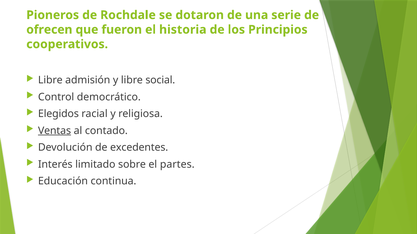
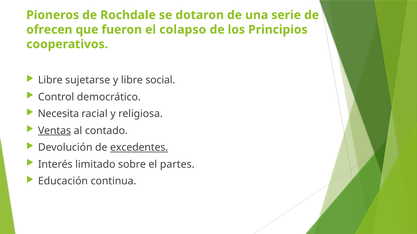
historia: historia -> colapso (183, 30)
admisión: admisión -> sujetarse (88, 80)
Elegidos: Elegidos -> Necesita (58, 114)
excedentes underline: none -> present (139, 148)
